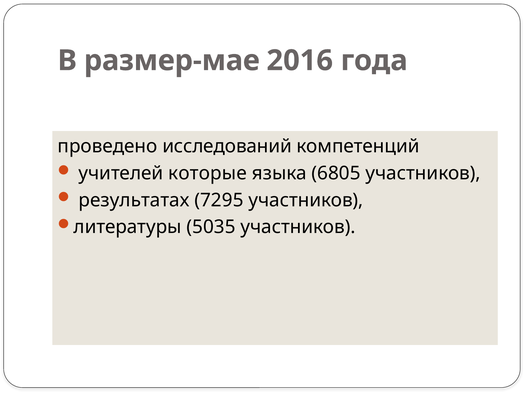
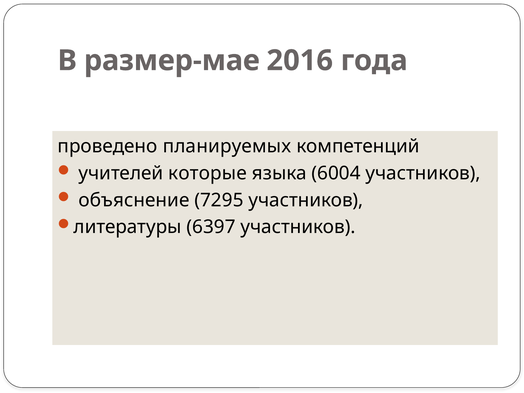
исследований: исследований -> планируемых (227, 146)
6805: 6805 -> 6004 (336, 173)
результатах: результатах -> объяснение (134, 200)
5035: 5035 -> 6397 (211, 227)
